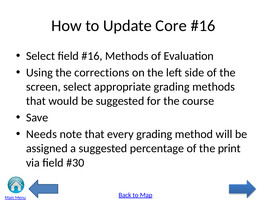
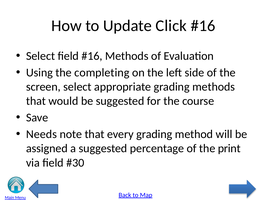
Core: Core -> Click (171, 26)
corrections: corrections -> completing (102, 73)
